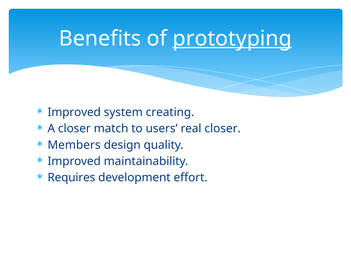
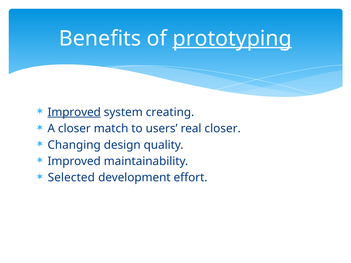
Improved underline: none -> present (74, 112)
Members: Members -> Changing (74, 145)
Requires: Requires -> Selected (71, 178)
